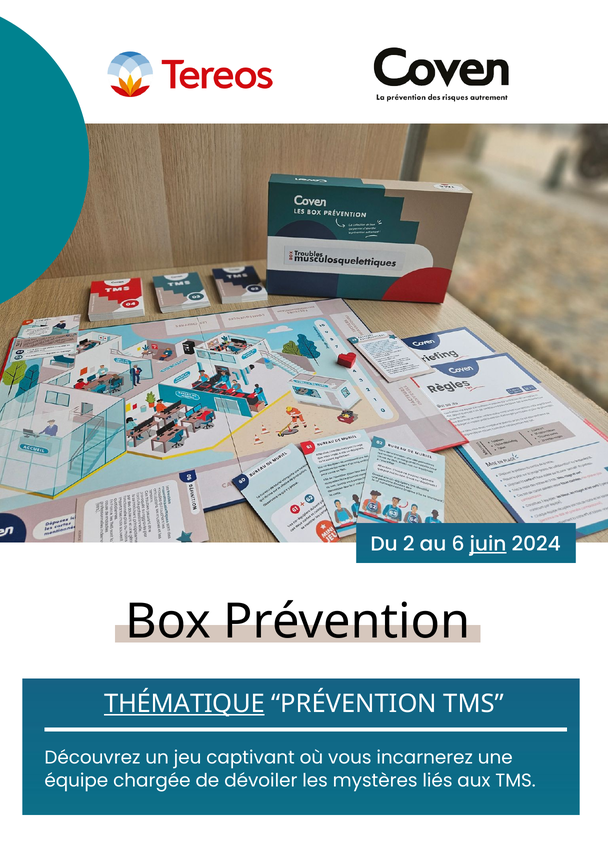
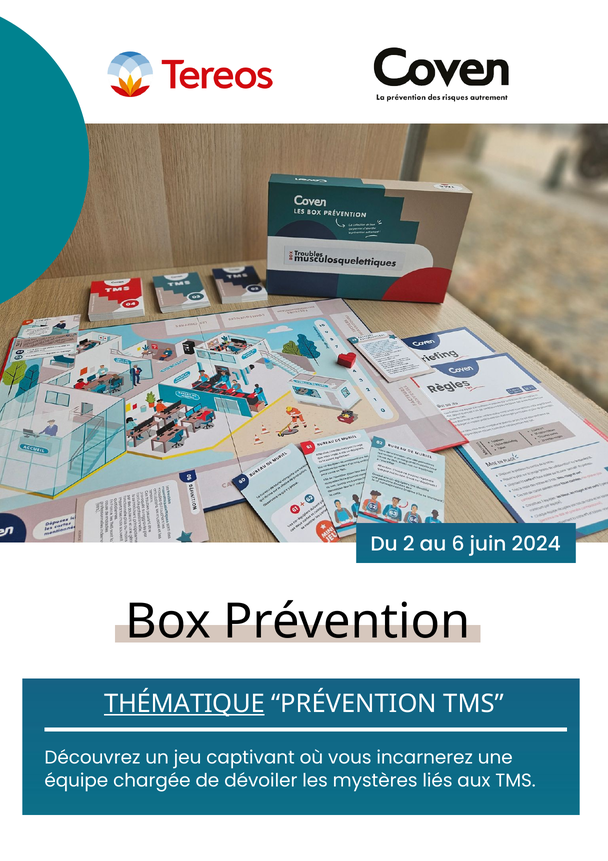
juin underline: present -> none (488, 544)
